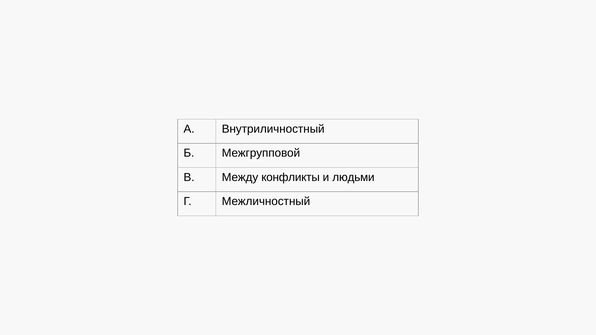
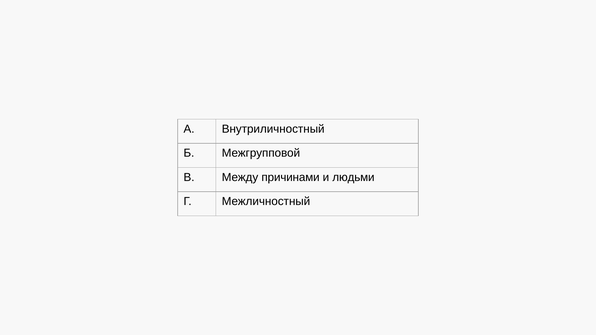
конфликты: конфликты -> причинами (291, 177)
